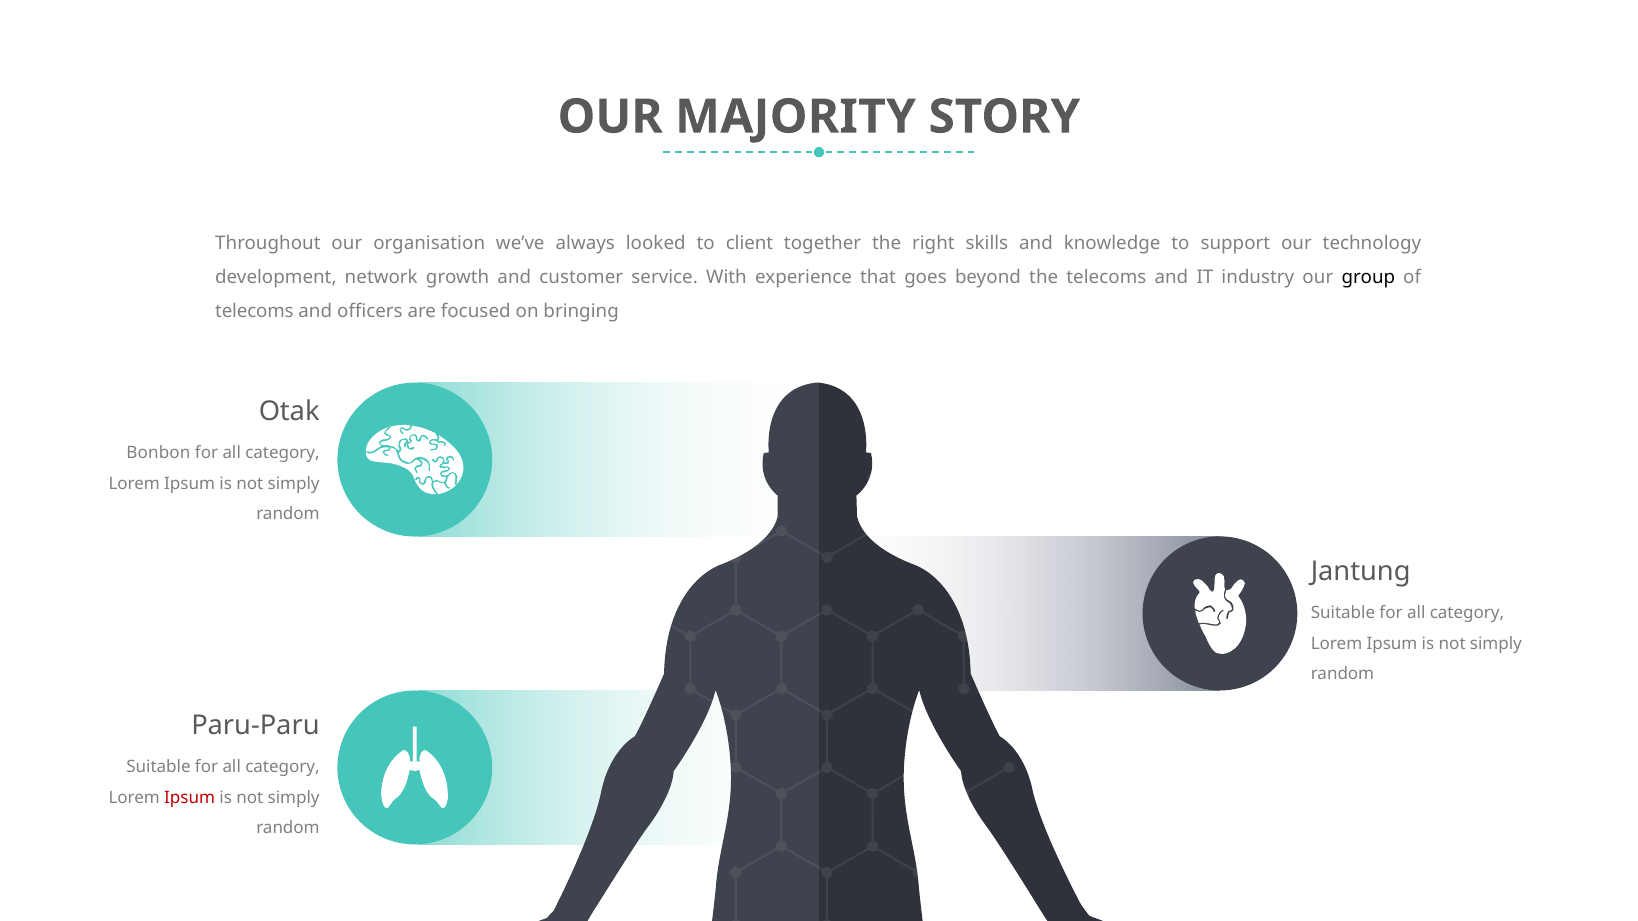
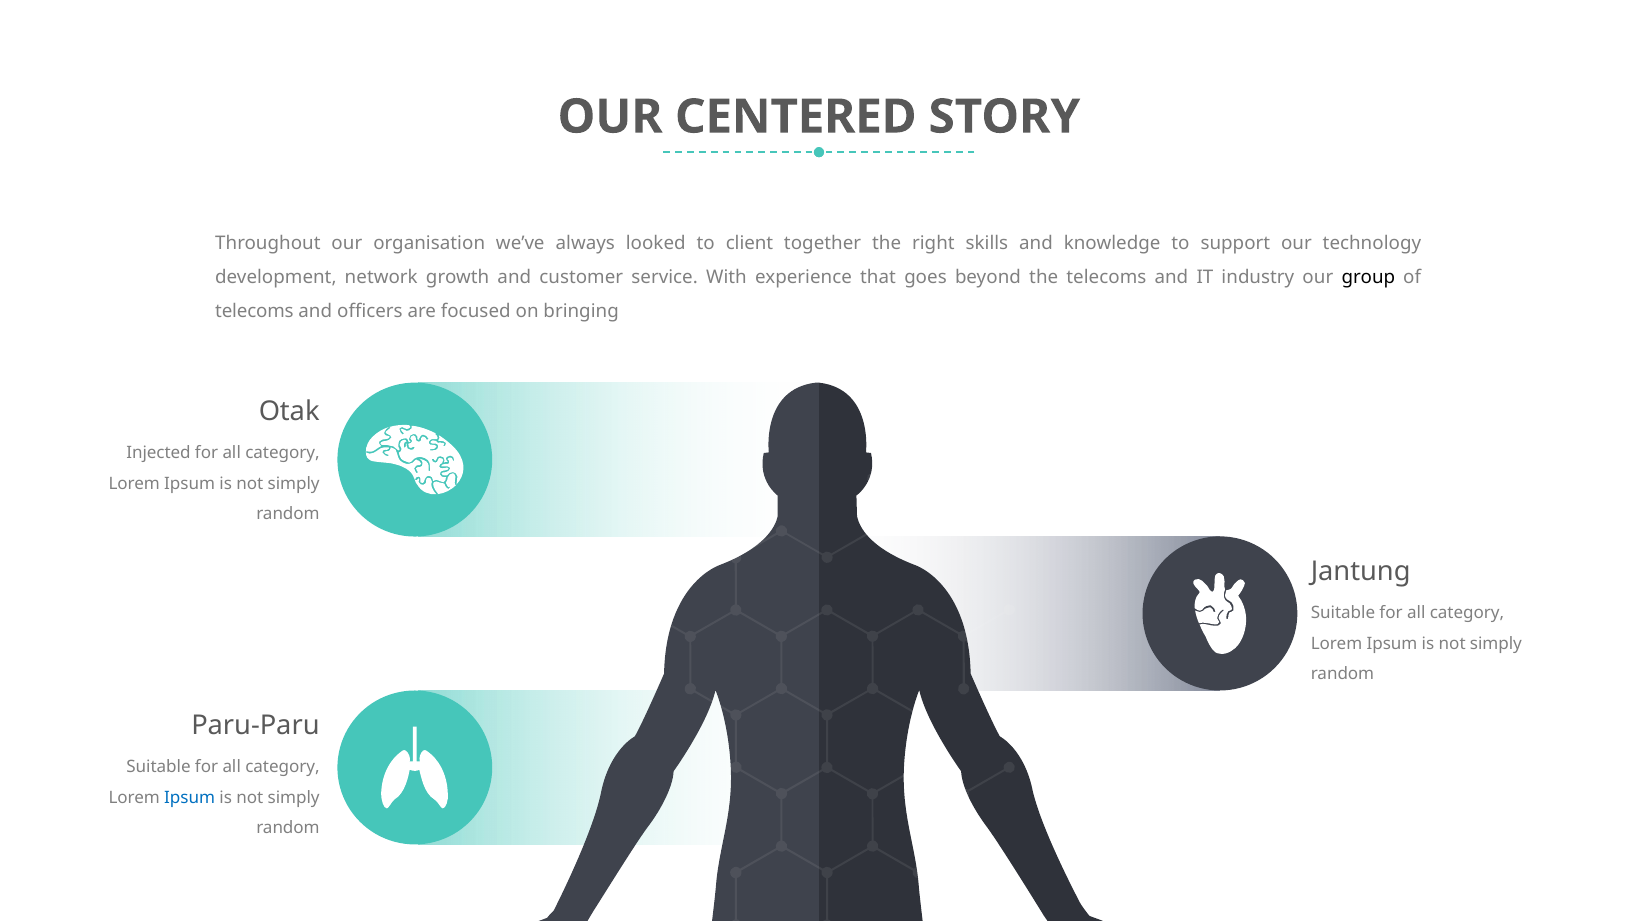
MAJORITY: MAJORITY -> CENTERED (796, 117)
Bonbon: Bonbon -> Injected (159, 453)
Ipsum colour: red -> blue (190, 798)
